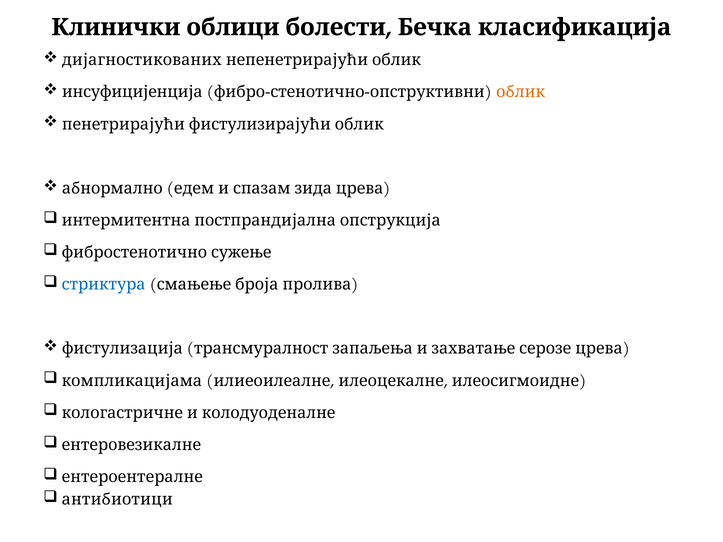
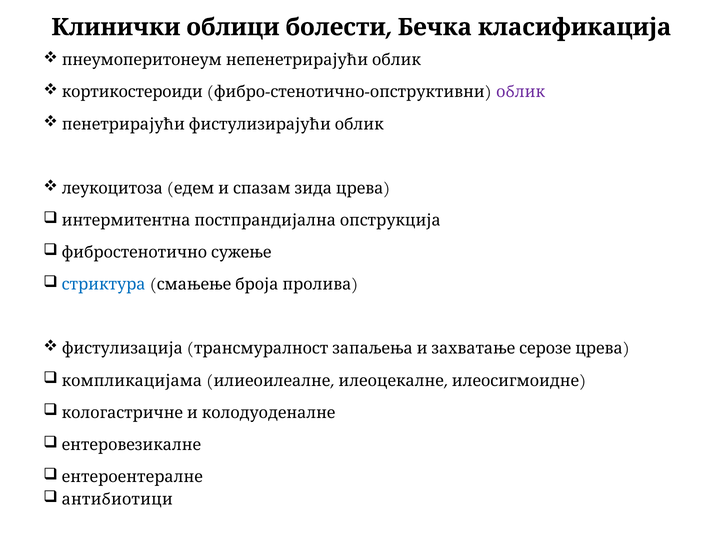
дијагностикованих: дијагностикованих -> пнеумоперитонеум (142, 60)
инсуфицијенција: инсуфицијенција -> кортикостероиди (132, 92)
облик colour: orange -> purple (521, 92)
абнормално: абнормално -> леукоцитоза (112, 188)
